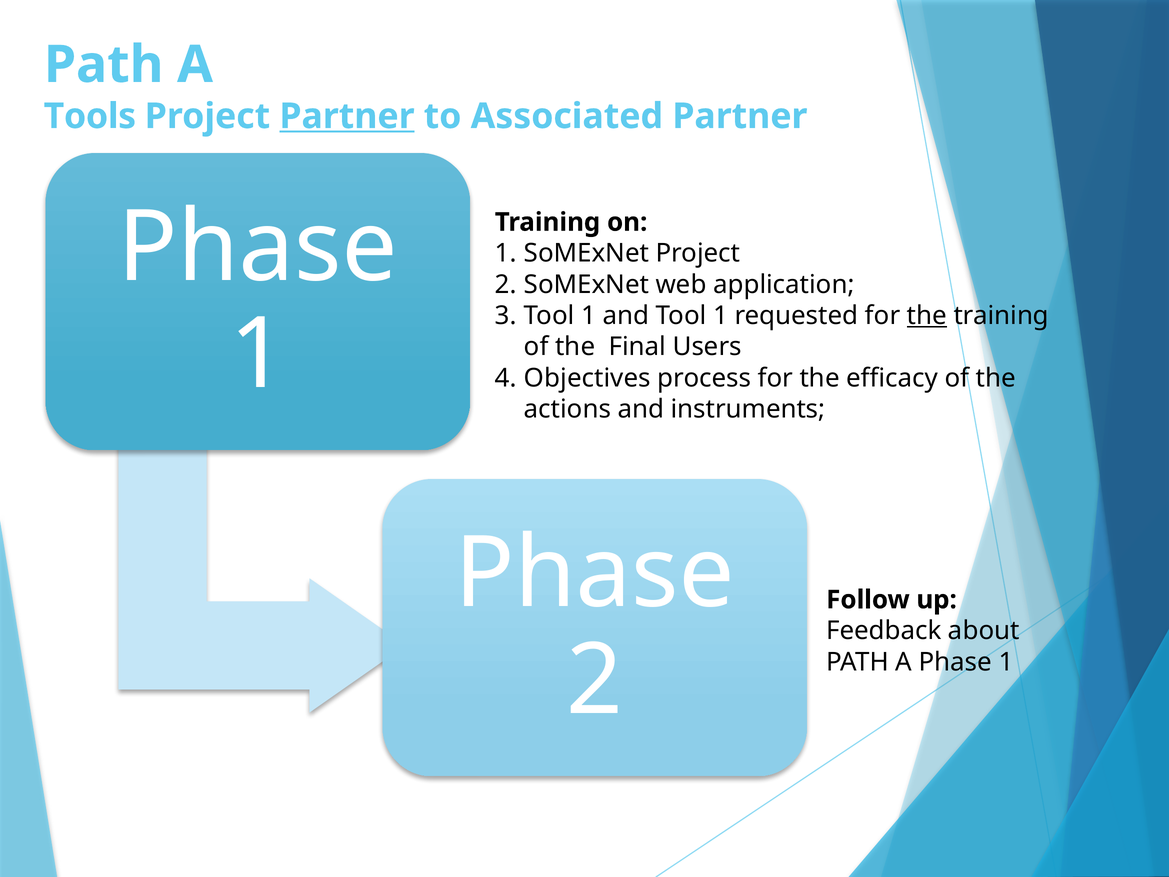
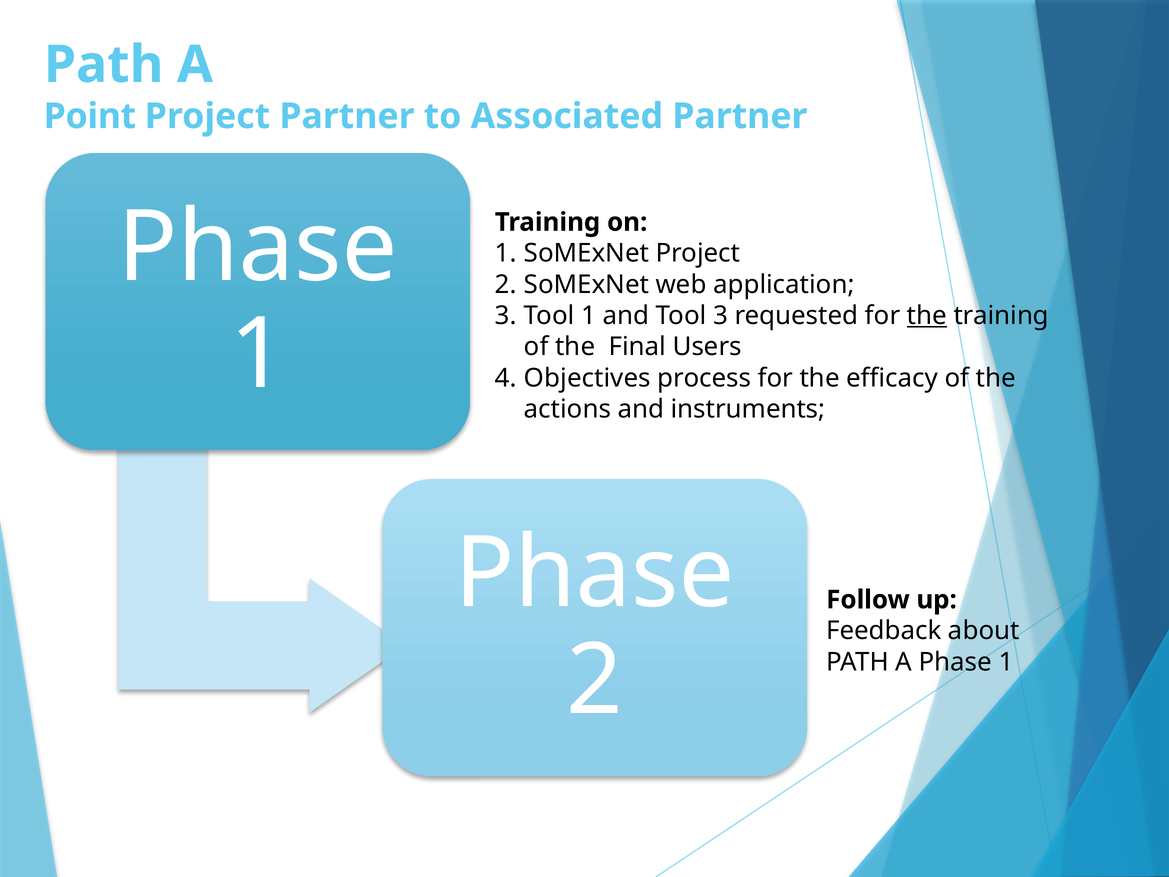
Tools: Tools -> Point (90, 116)
Partner underline: present -> none (347, 116)
and Tool 1: 1 -> 3 (721, 316)
